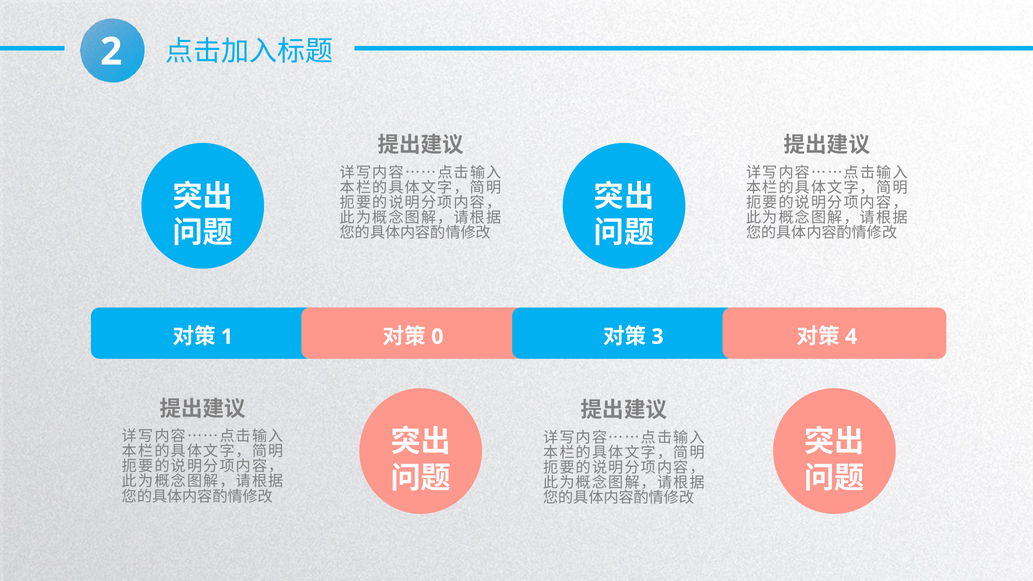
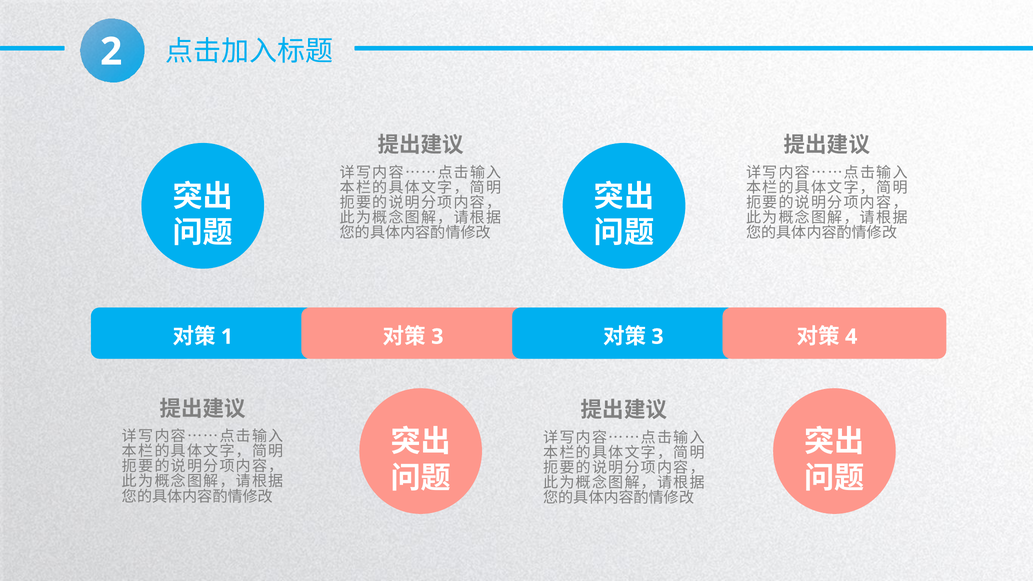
0: 0 -> 3 (437, 337)
